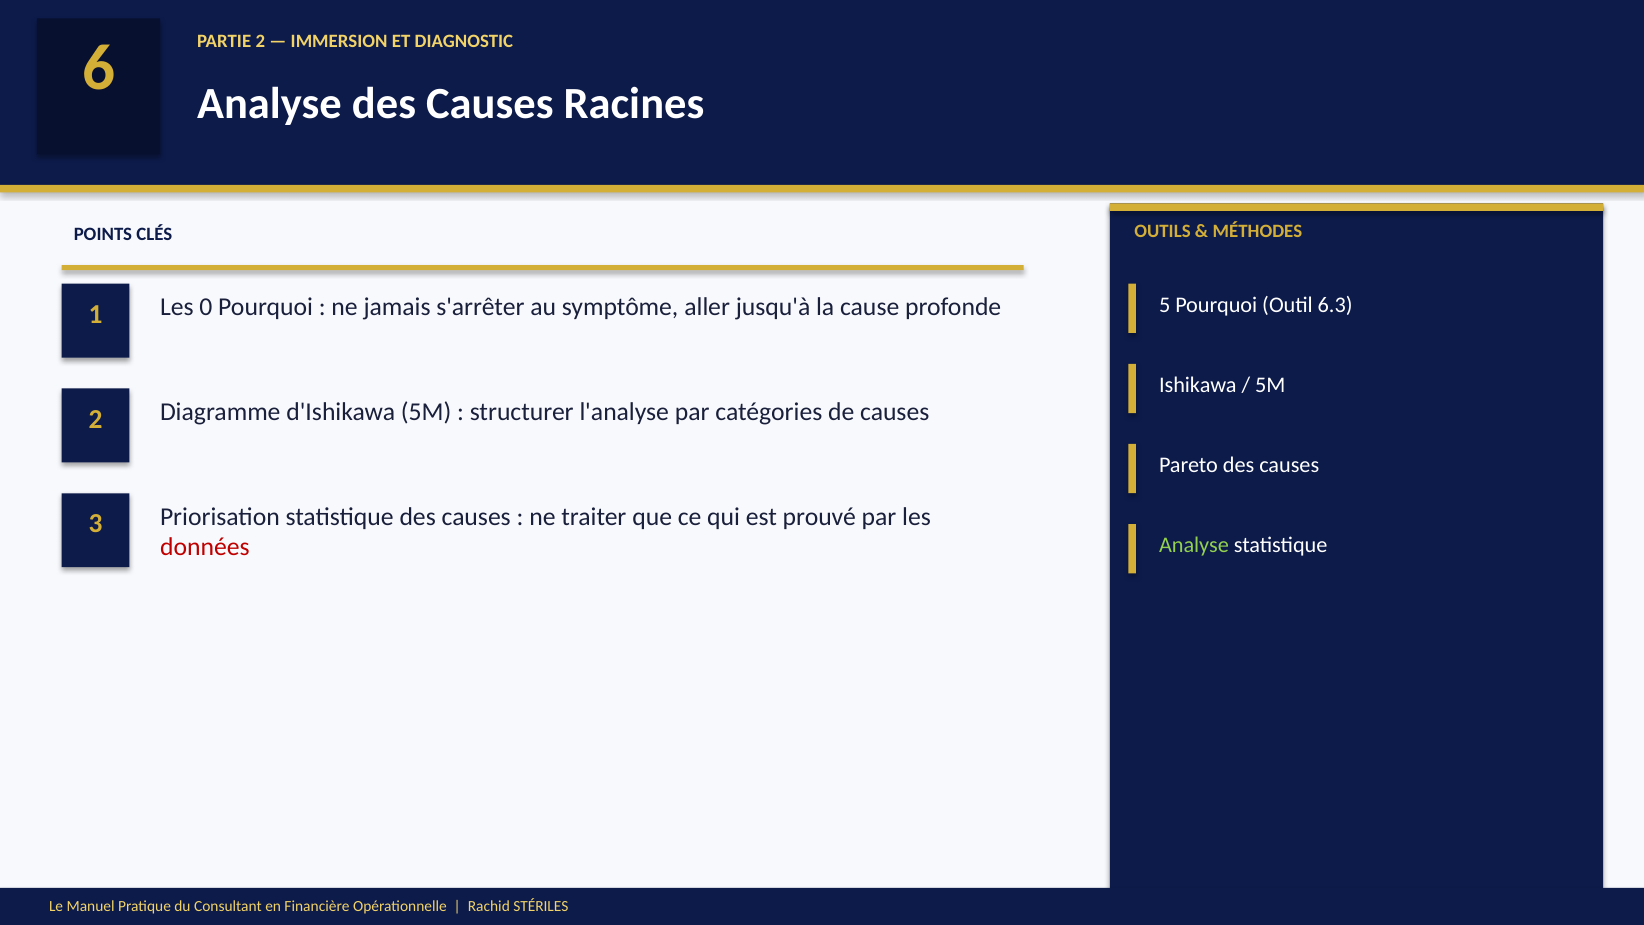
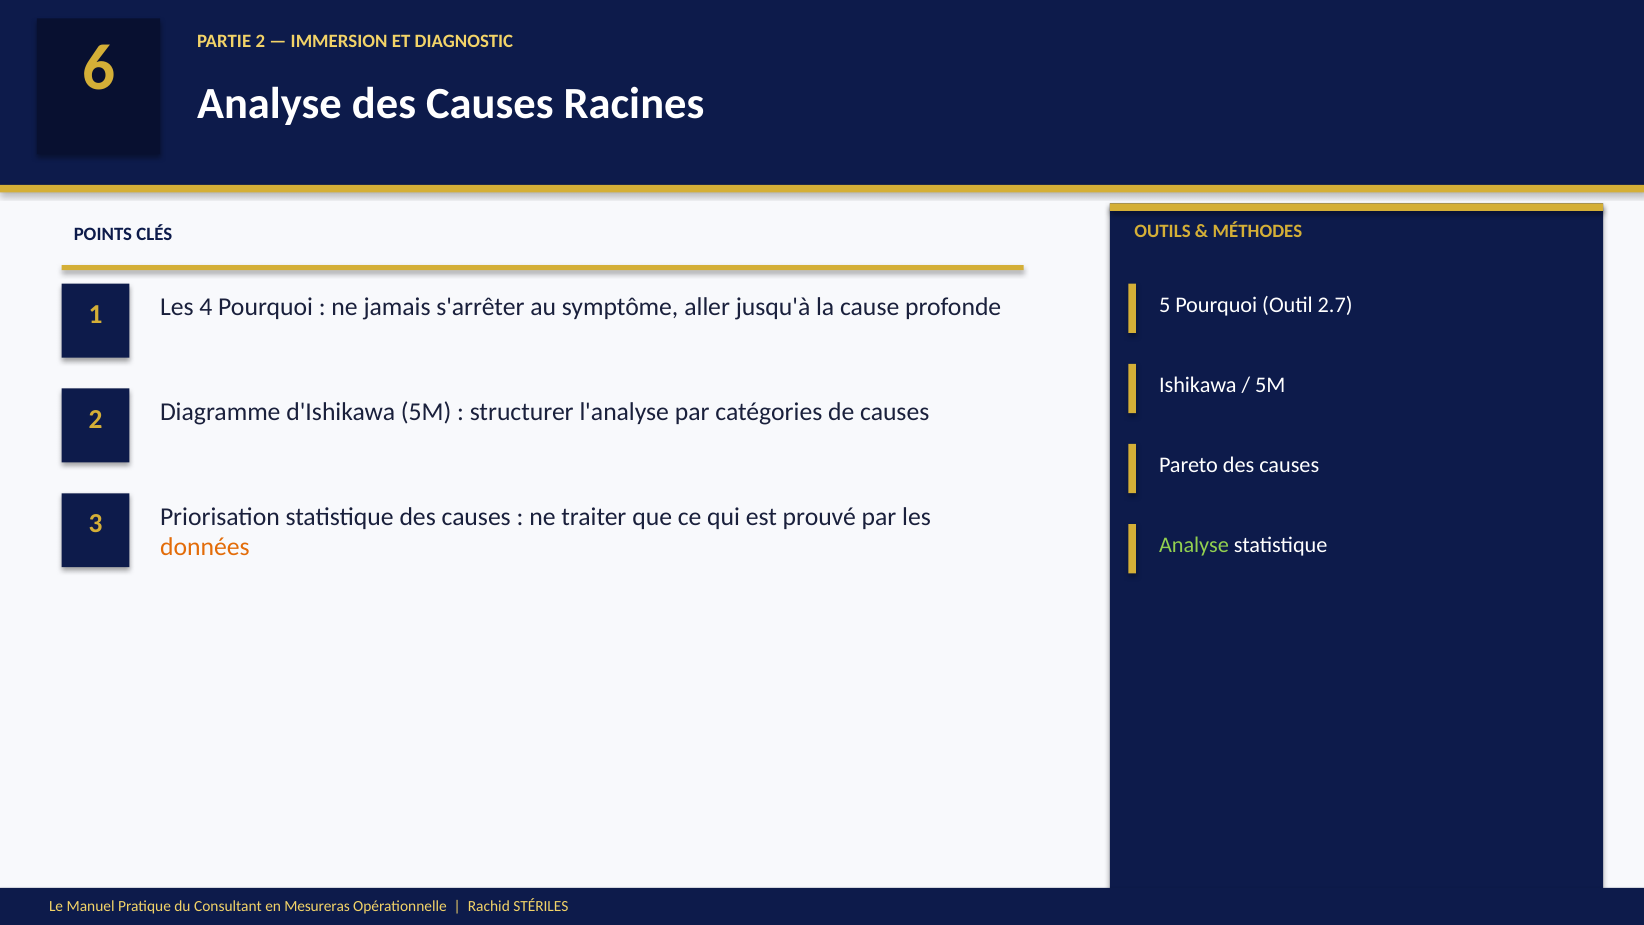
6.3: 6.3 -> 2.7 (1335, 305)
0: 0 -> 4 (206, 307)
données colour: red -> orange (205, 547)
Financière: Financière -> Mesureras (317, 907)
